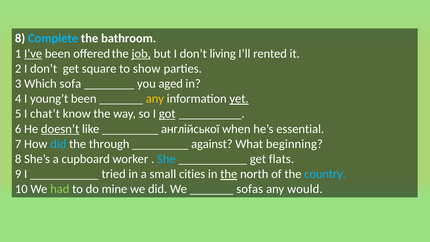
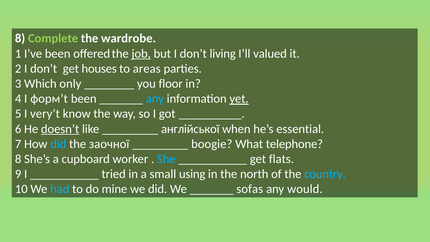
Complete colour: light blue -> light green (53, 38)
bathroom: bathroom -> wardrobe (129, 38)
I’ve underline: present -> none (33, 54)
rented: rented -> valued (270, 54)
square: square -> houses (99, 69)
show: show -> areas (147, 69)
sofa: sofa -> only (70, 84)
aged: aged -> floor (171, 84)
young’t: young’t -> форм’t (49, 99)
any colour: yellow -> light blue (155, 99)
chat’t: chat’t -> very’t (45, 114)
got underline: present -> none (167, 114)
through: through -> заочної (109, 144)
against: against -> boogie (212, 144)
beginning: beginning -> telephone (294, 144)
cities: cities -> using (192, 174)
the underline: present -> none (229, 174)
had colour: light green -> light blue (60, 189)
